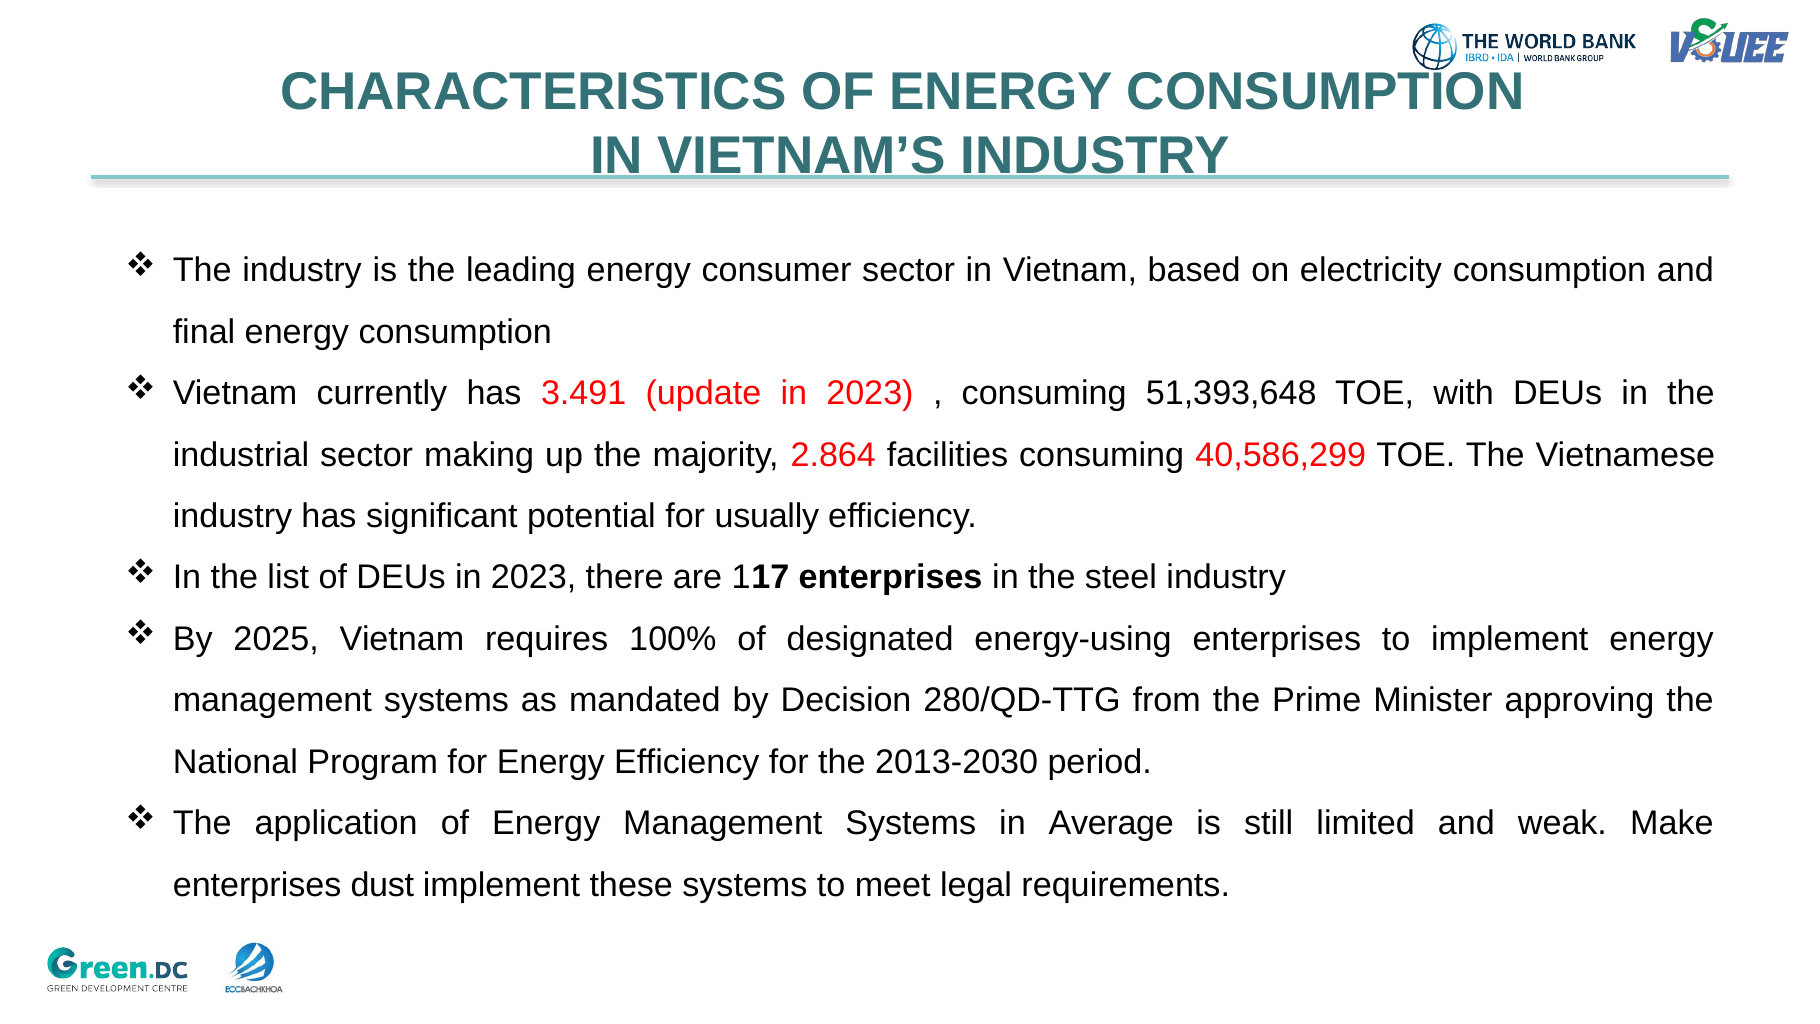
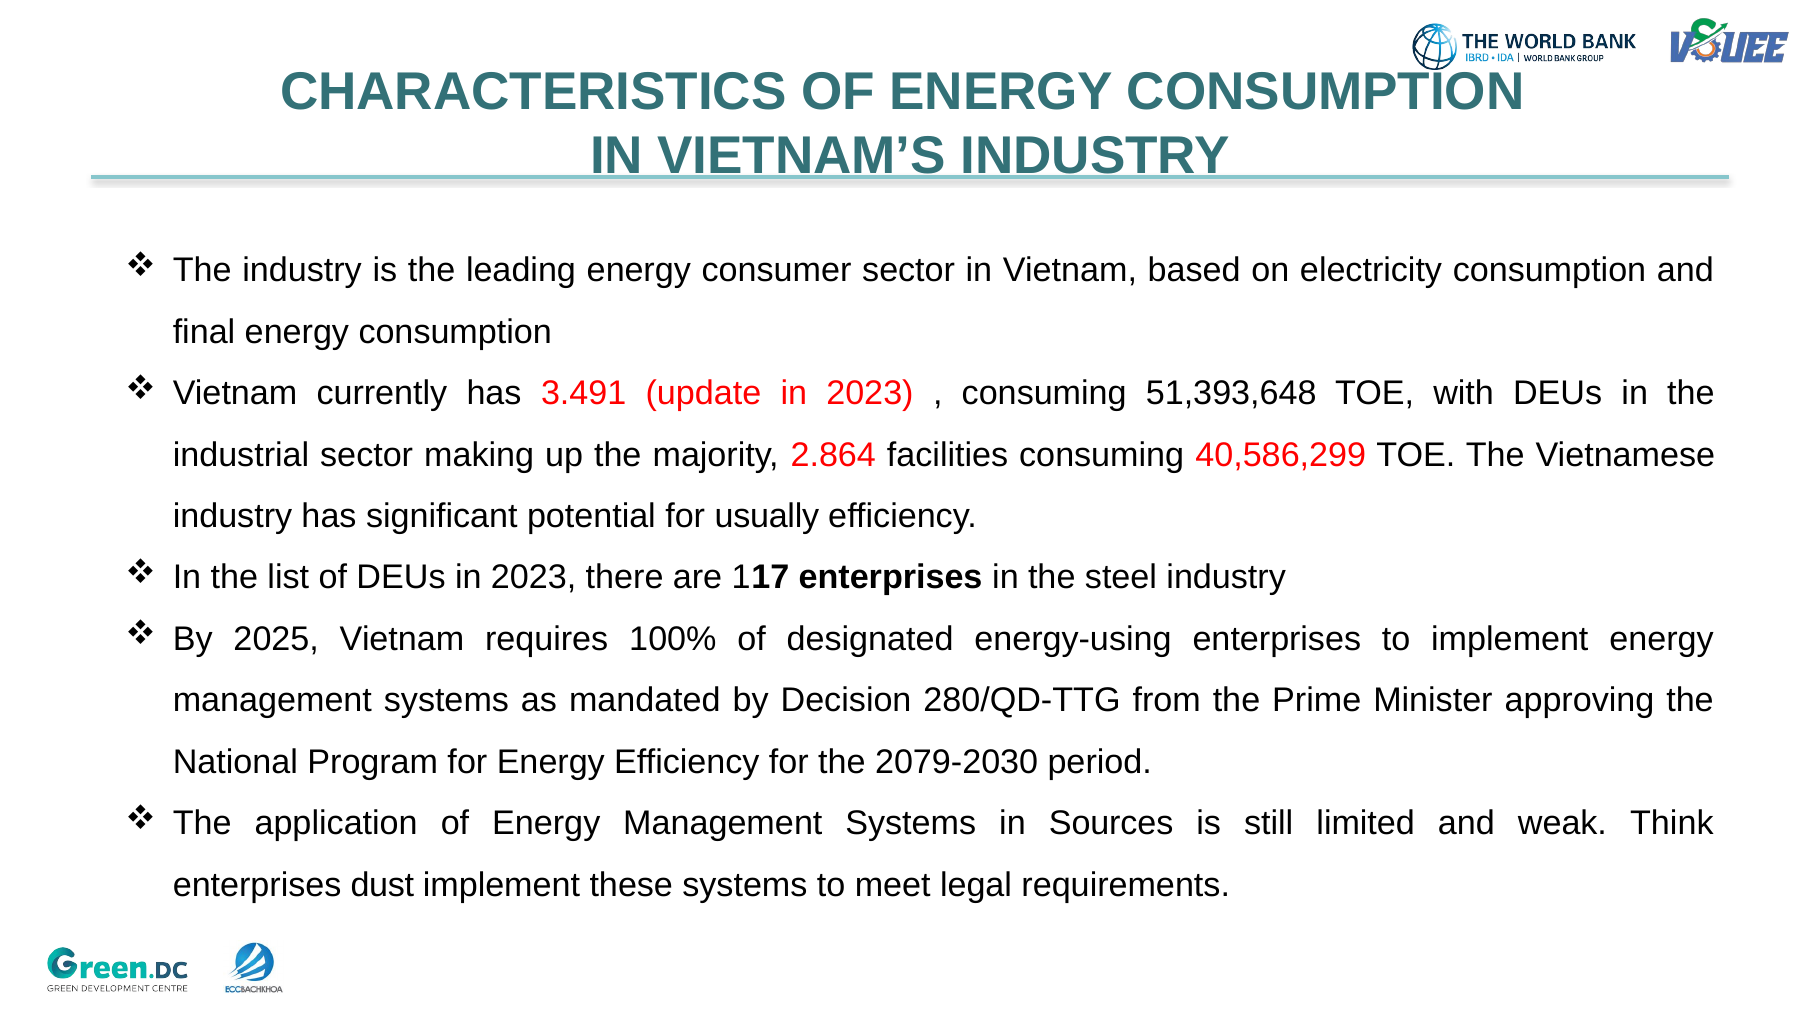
2013-2030: 2013-2030 -> 2079-2030 (957, 762)
Average: Average -> Sources (1111, 823)
Make: Make -> Think (1672, 823)
